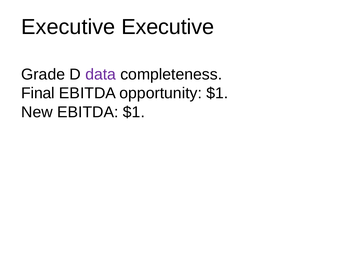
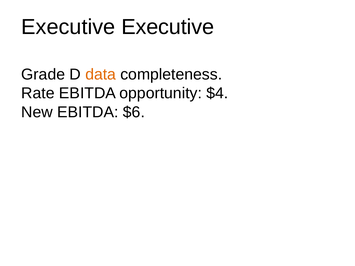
data colour: purple -> orange (101, 74)
Final: Final -> Rate (38, 93)
opportunity $1: $1 -> $4 (217, 93)
EBITDA $1: $1 -> $6 (134, 112)
